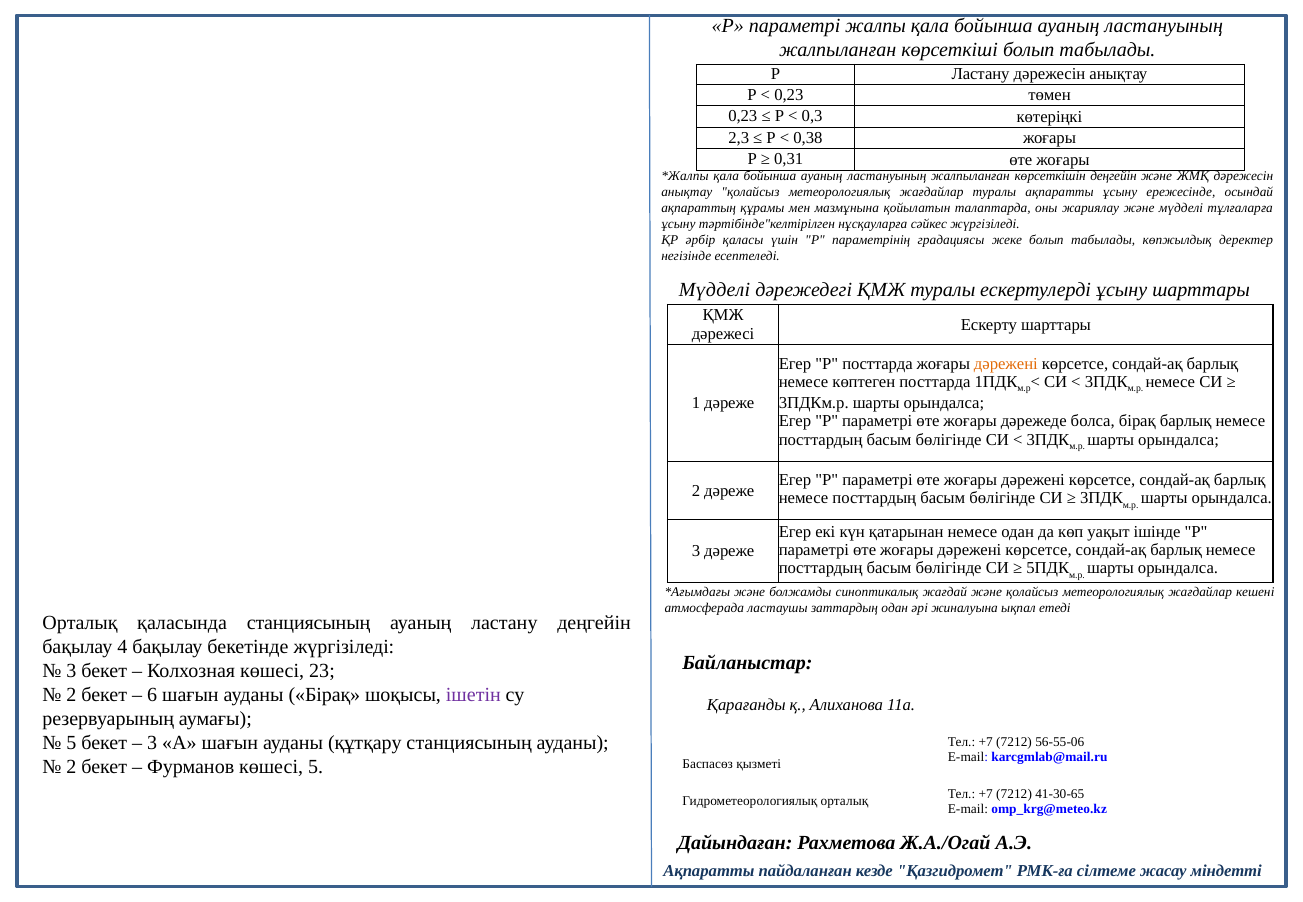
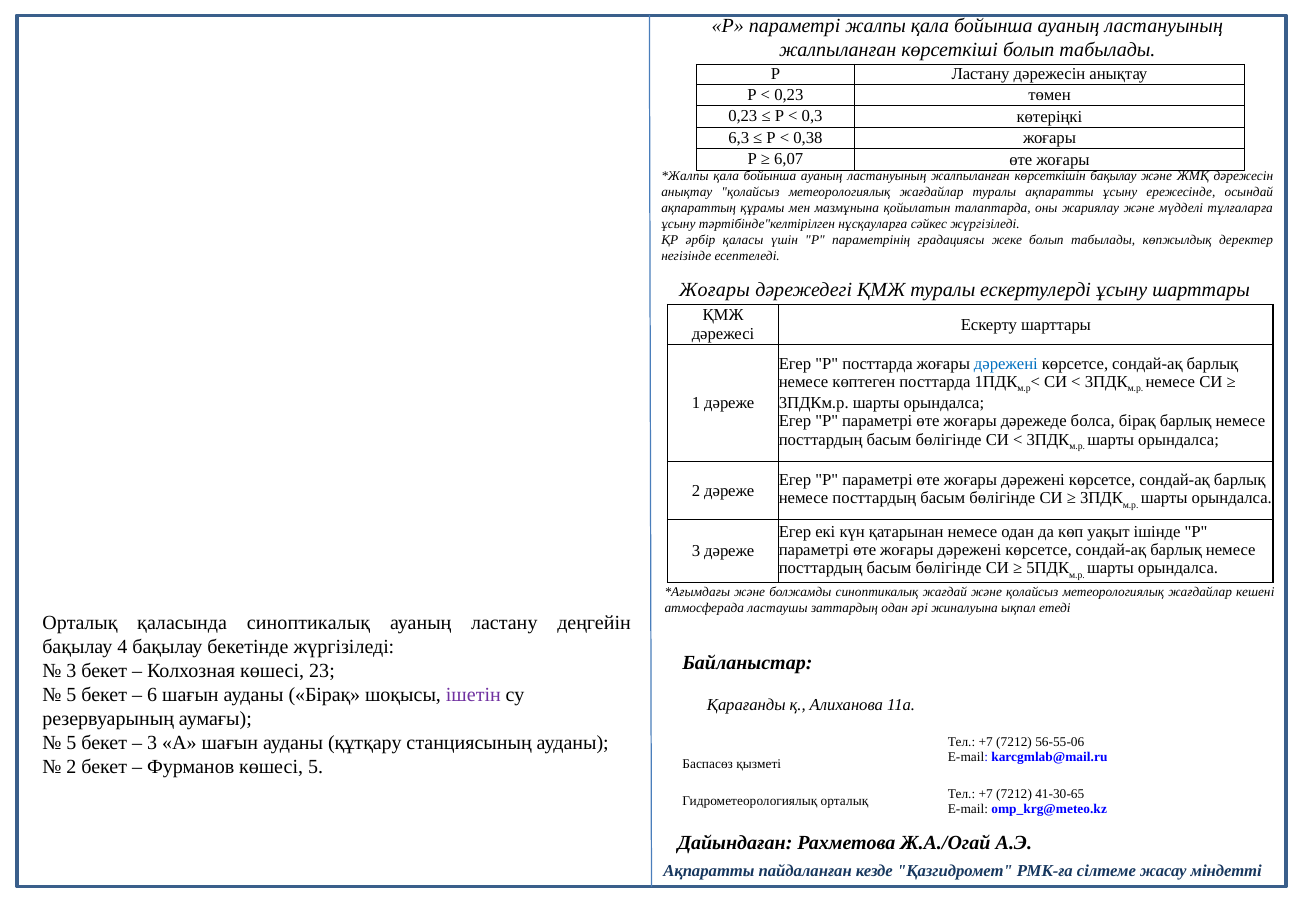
2,3: 2,3 -> 6,3 (739, 138)
0,31: 0,31 -> 6,07 (789, 159)
көрсеткішін деңгейін: деңгейін -> бақылау (1114, 176)
Мүдделі: Мүдделі -> Жоғары (715, 290)
дәрежені colour: orange -> blue (1006, 364)
қаласында станциясының: станциясының -> синоптикалық (308, 623)
2: 2 -> 5 (71, 695)
